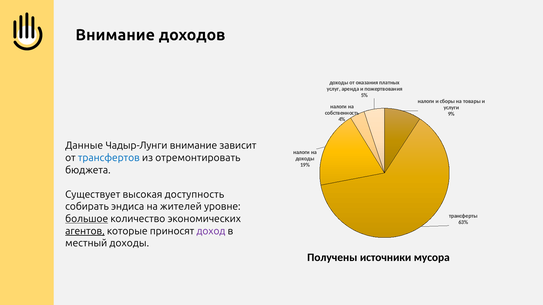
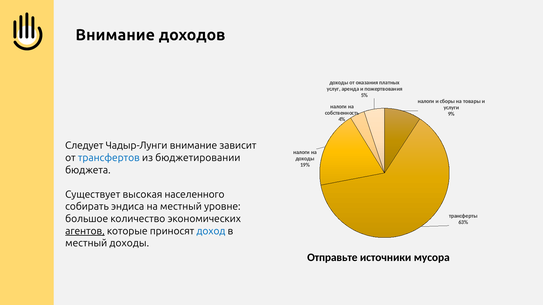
Данные: Данные -> Следует (84, 146)
отремонтировать: отремонтировать -> бюджетировании (198, 158)
доступность: доступность -> населенного (195, 195)
на жителей: жителей -> местный (181, 207)
большое underline: present -> none (87, 219)
доход colour: purple -> blue (211, 231)
Получены: Получены -> Отправьте (332, 258)
